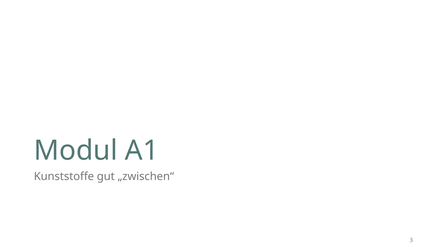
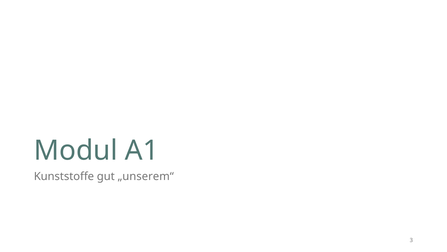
„zwischen“: „zwischen“ -> „unserem“ (146, 176)
